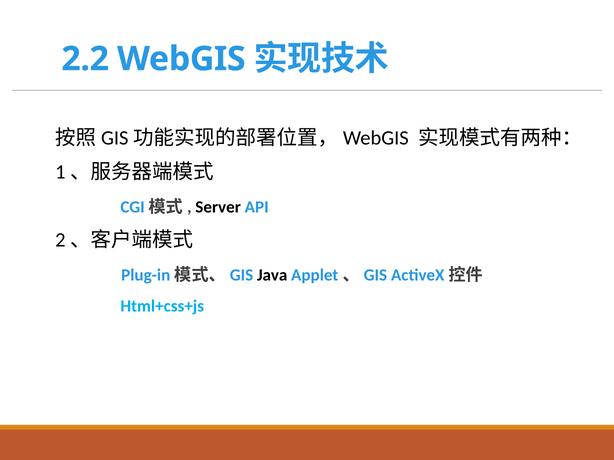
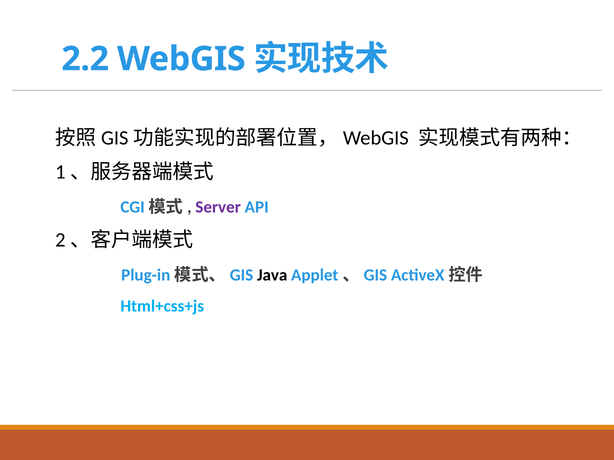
Server colour: black -> purple (218, 207)
